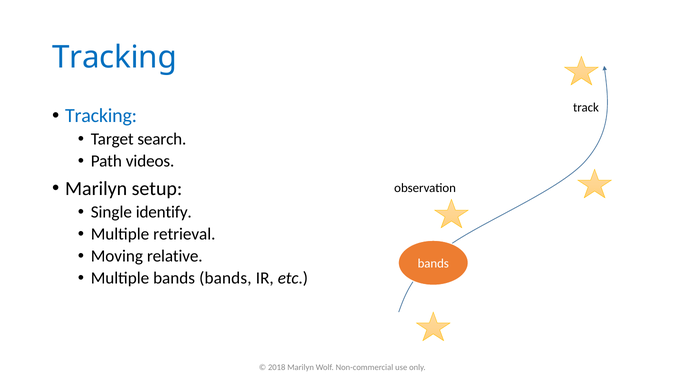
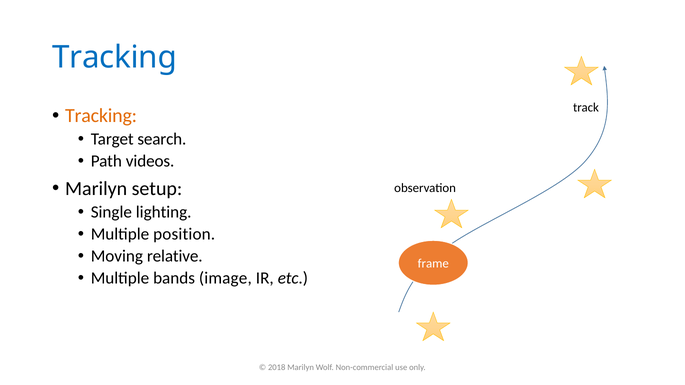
Tracking colour: blue -> orange (101, 116)
identify: identify -> lighting (164, 212)
retrieval: retrieval -> position (184, 234)
bands: bands -> frame (433, 264)
bands bands: bands -> image (225, 278)
